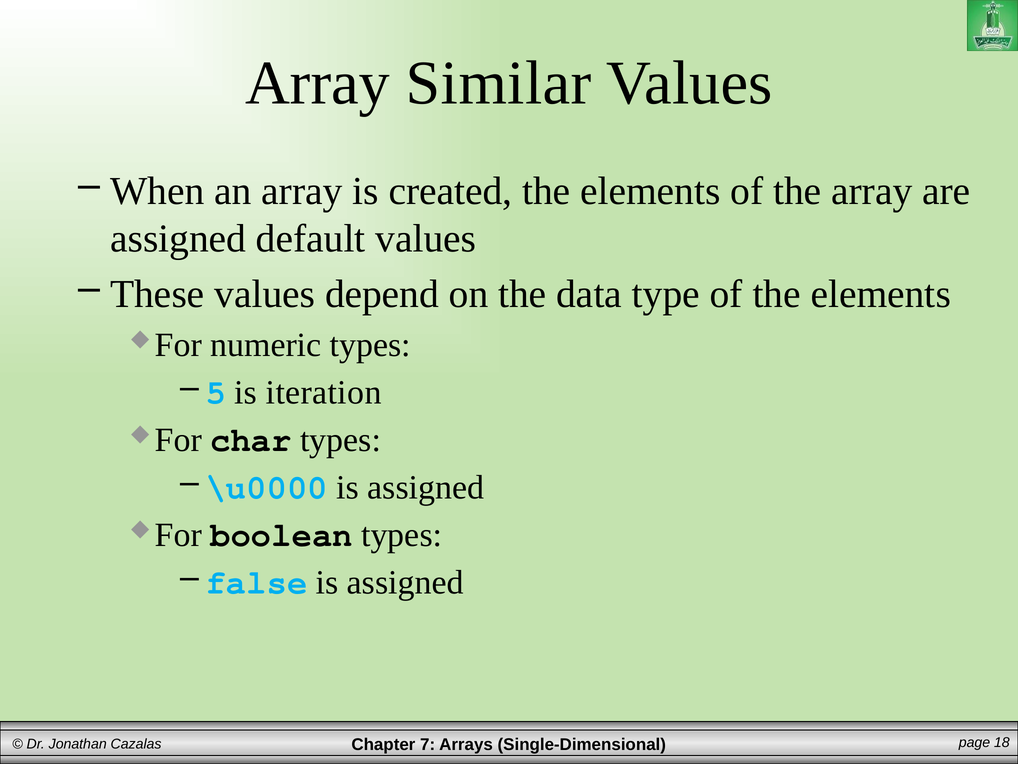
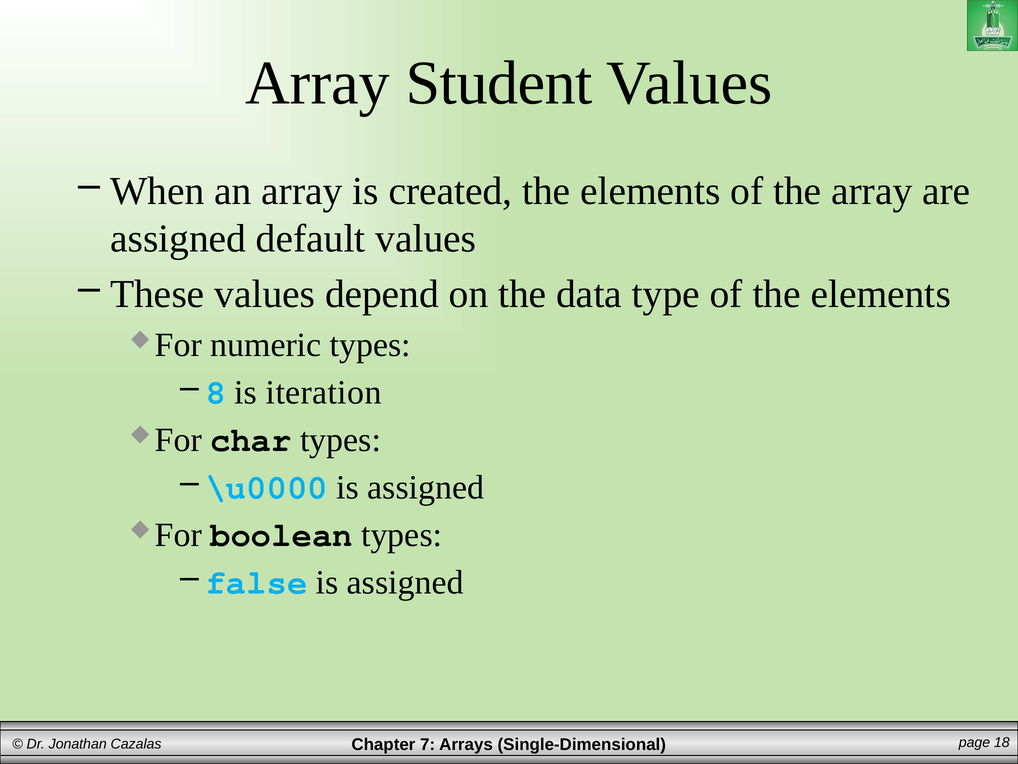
Similar: Similar -> Student (499, 83)
5: 5 -> 8 (216, 392)
